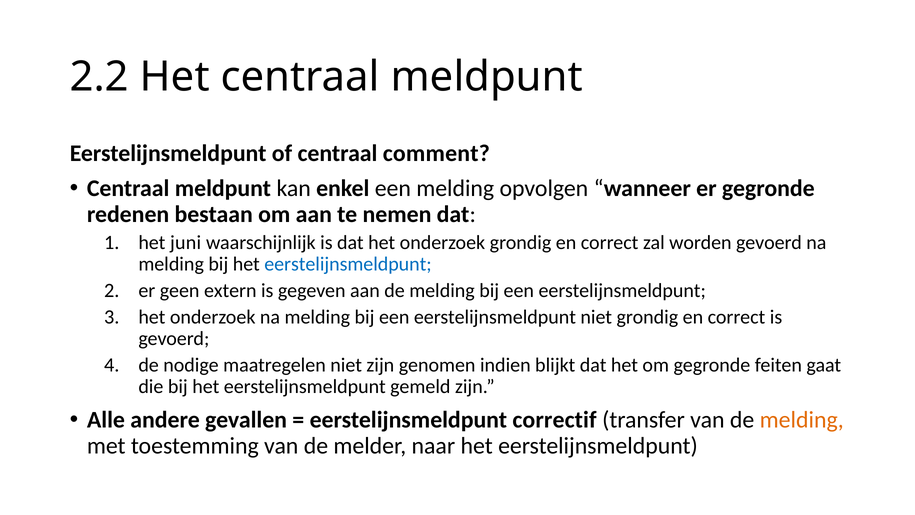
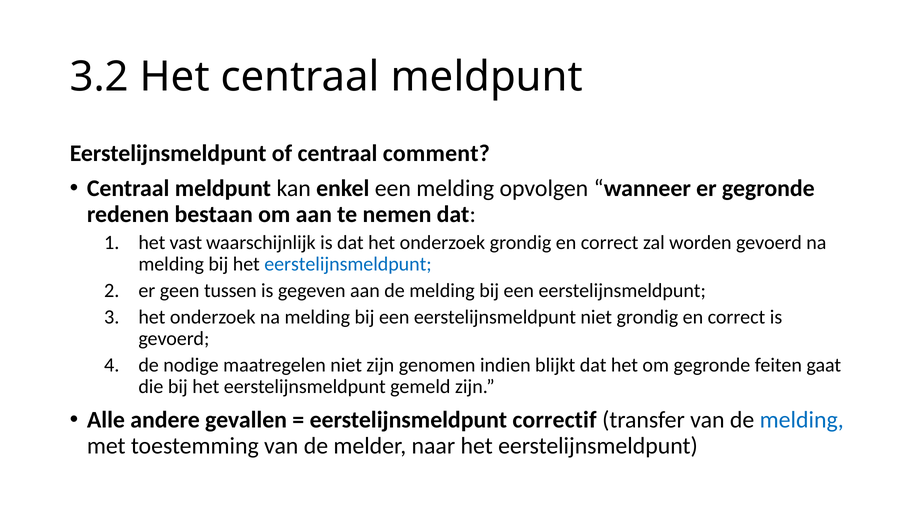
2.2: 2.2 -> 3.2 (99, 77)
juni: juni -> vast (186, 243)
extern: extern -> tussen (230, 291)
melding colour: orange -> blue (802, 420)
